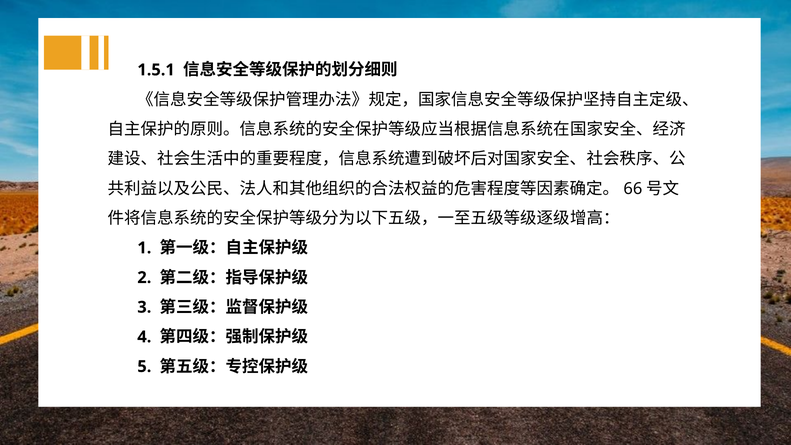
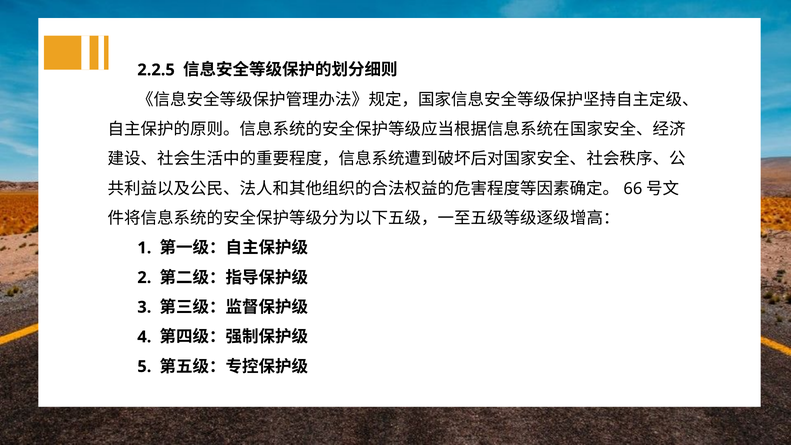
1.5.1: 1.5.1 -> 2.2.5 (156, 70)
